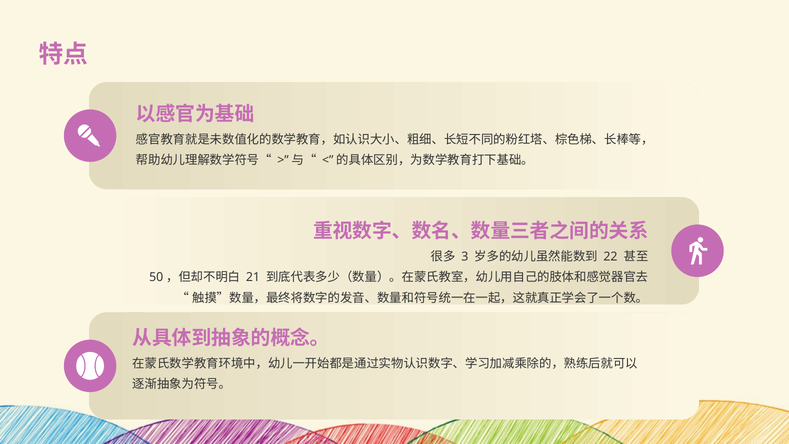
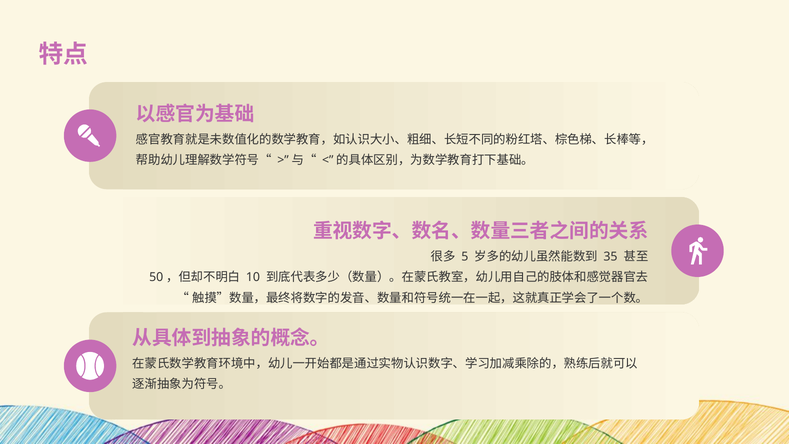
3: 3 -> 5 (465, 257)
22: 22 -> 35 (611, 257)
21: 21 -> 10 (253, 277)
